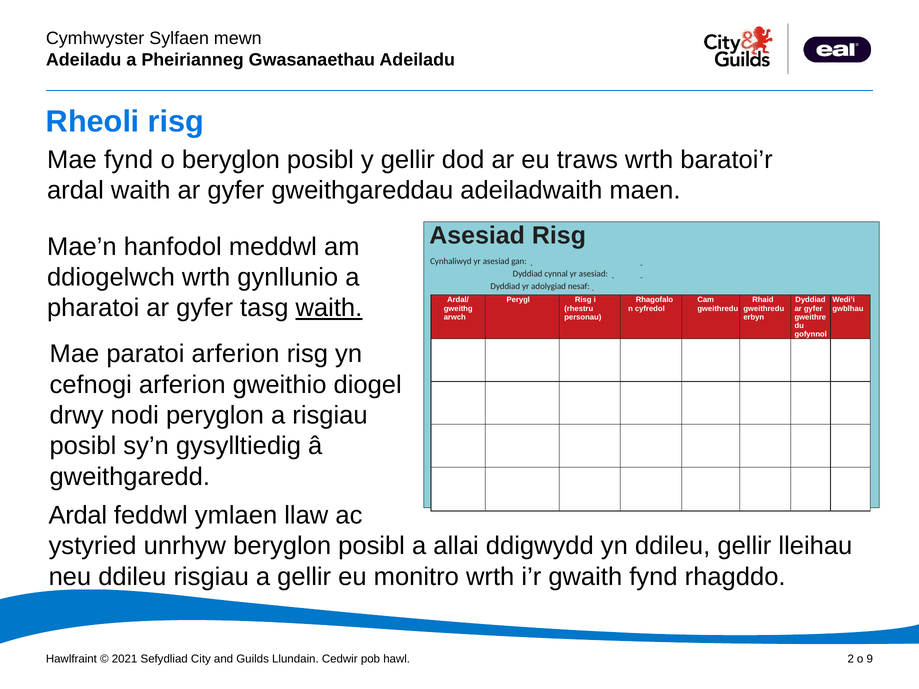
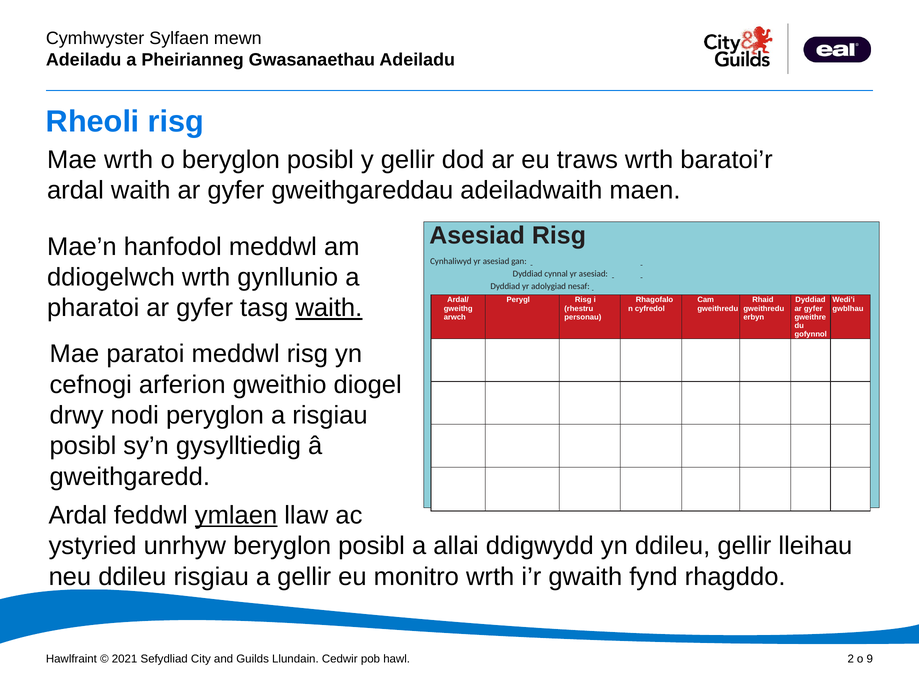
Mae fynd: fynd -> wrth (129, 160)
paratoi arferion: arferion -> meddwl (236, 354)
ymlaen underline: none -> present (236, 516)
